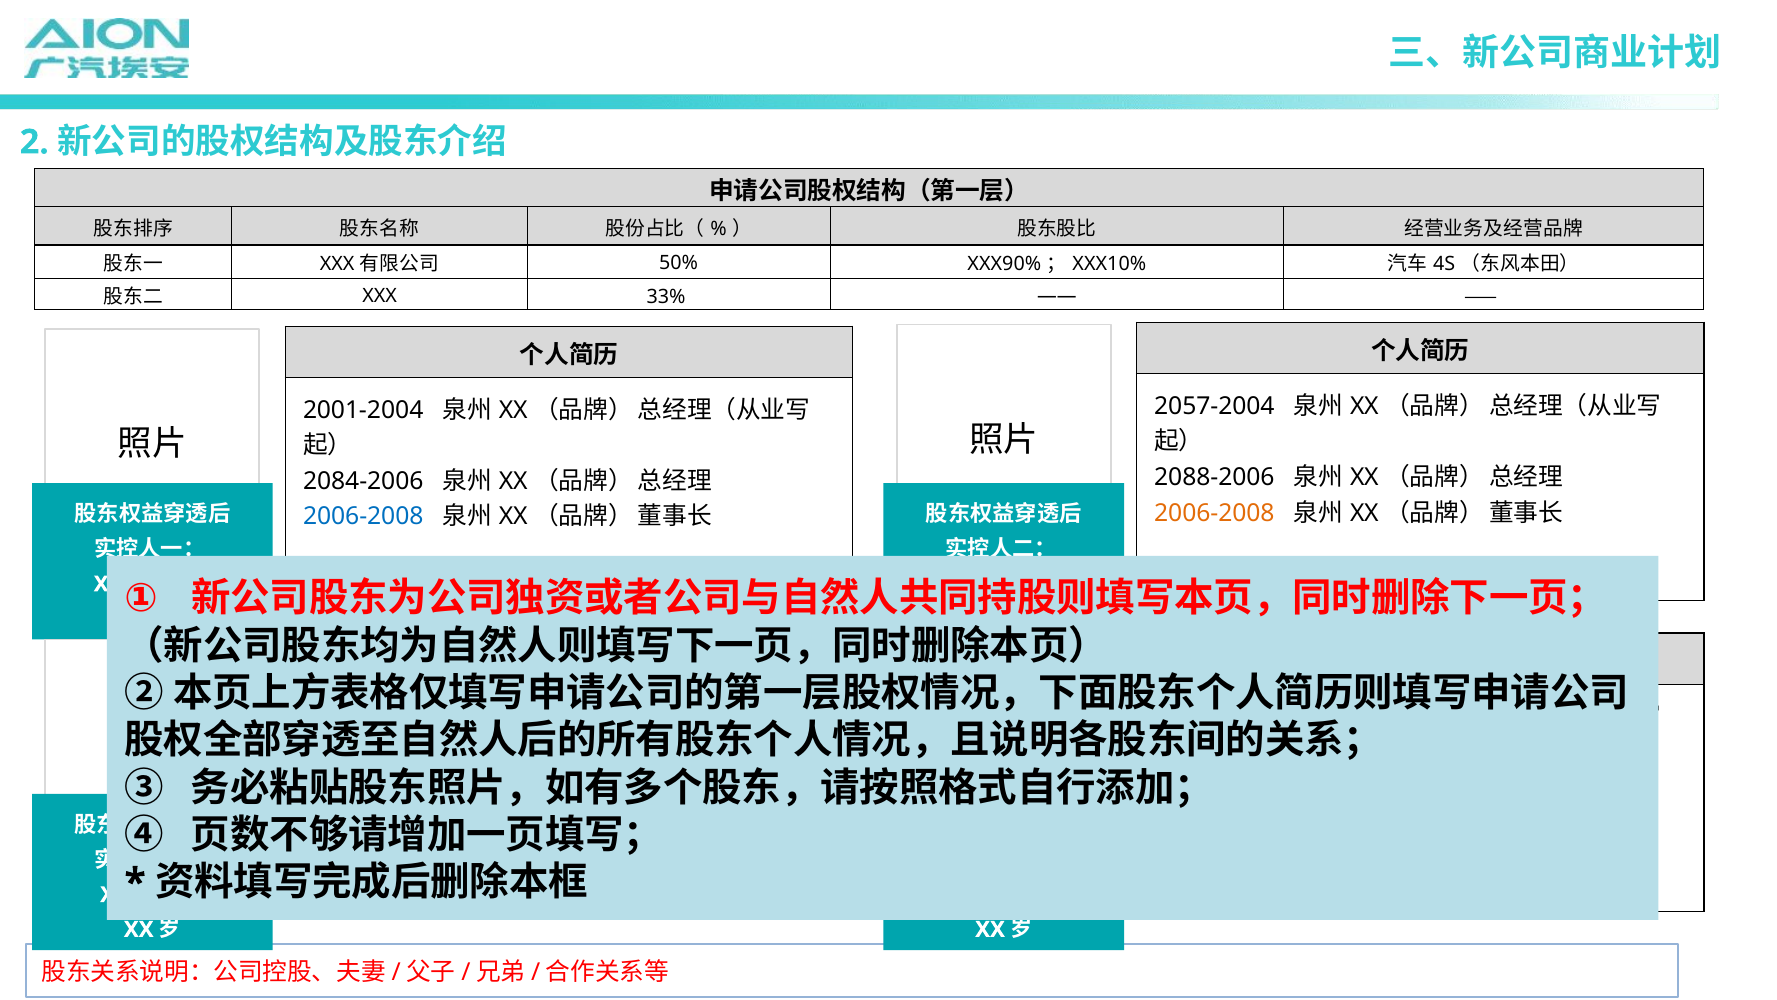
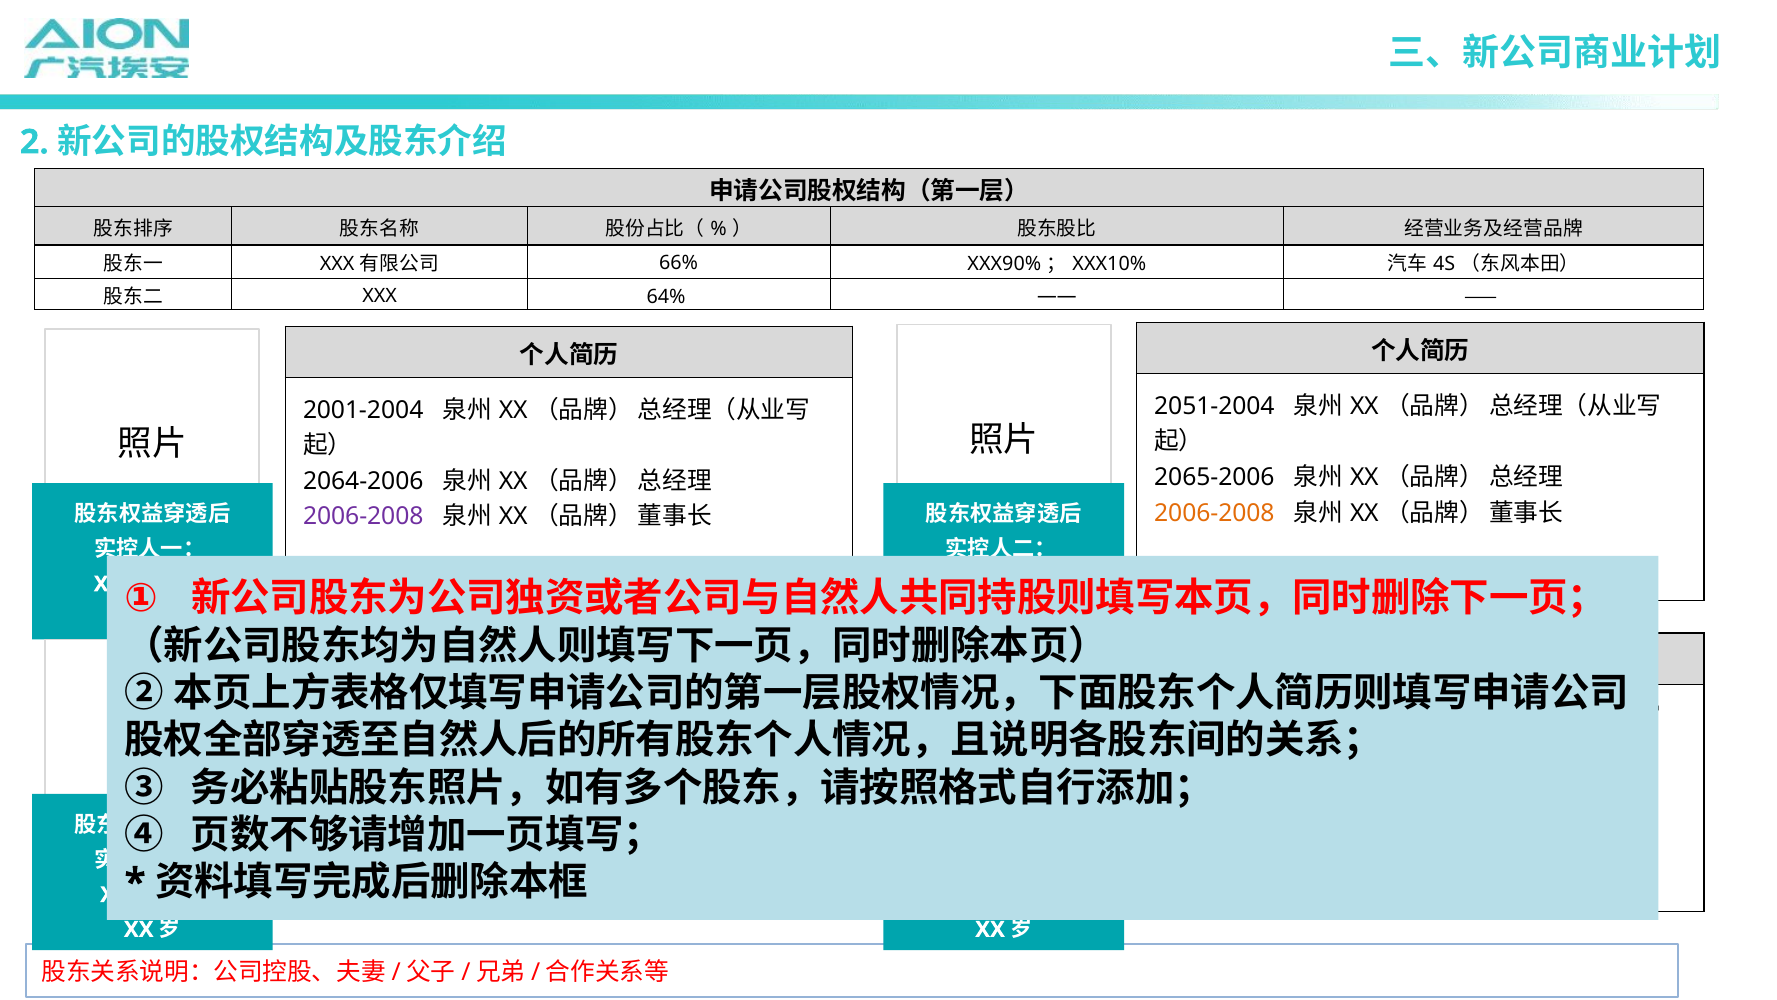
50%: 50% -> 66% (679, 263)
33%: 33% -> 64% (666, 297)
2057-2004: 2057-2004 -> 2051-2004 (1214, 406)
2088-2006: 2088-2006 -> 2065-2006 (1214, 477)
2084-2006: 2084-2006 -> 2064-2006 (363, 481)
2006-2008 colour: blue -> purple (363, 517)
